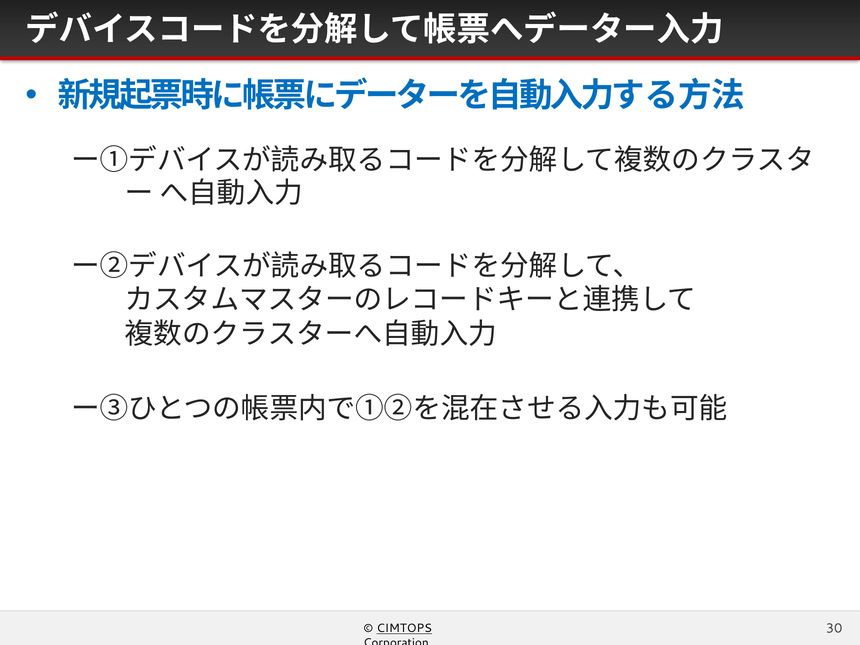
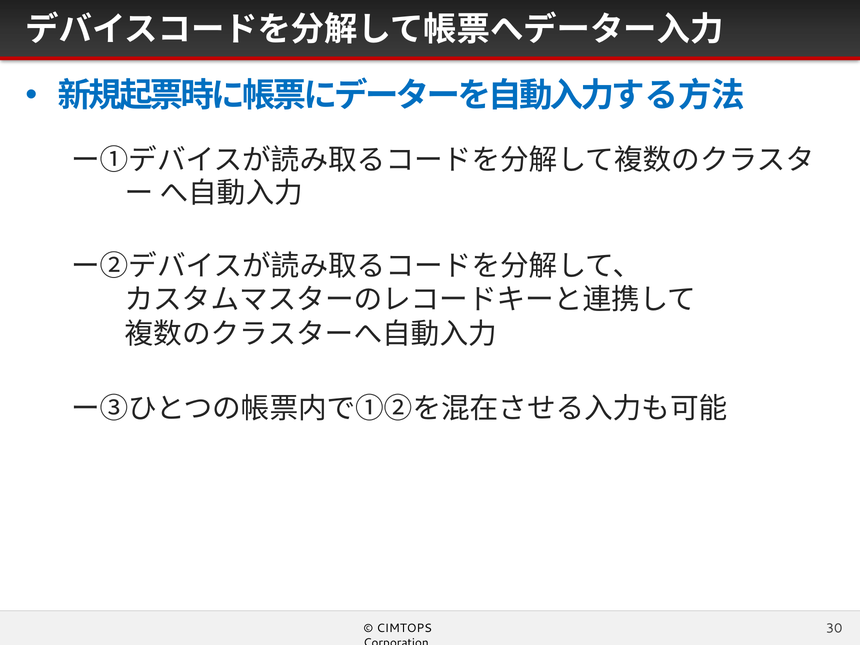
CIMTOPS underline: present -> none (404, 629)
